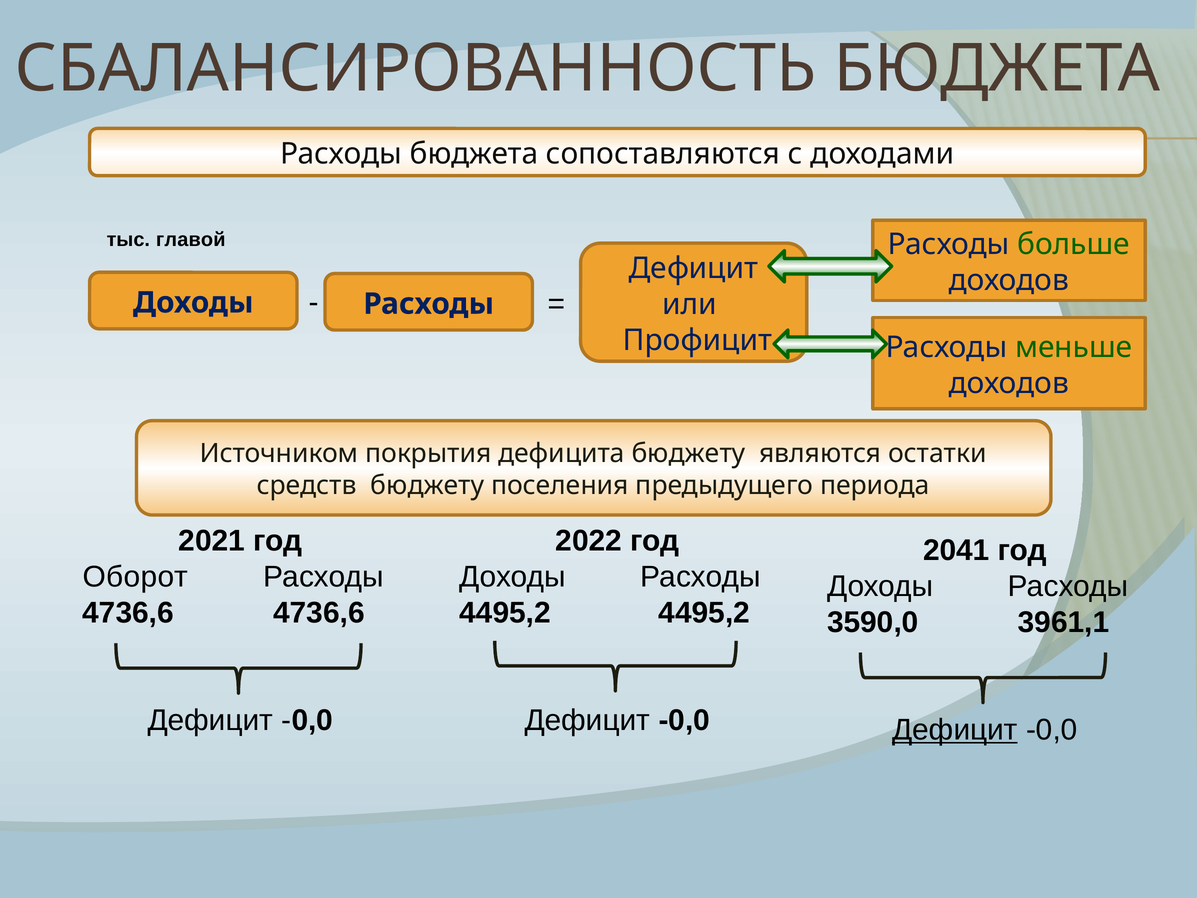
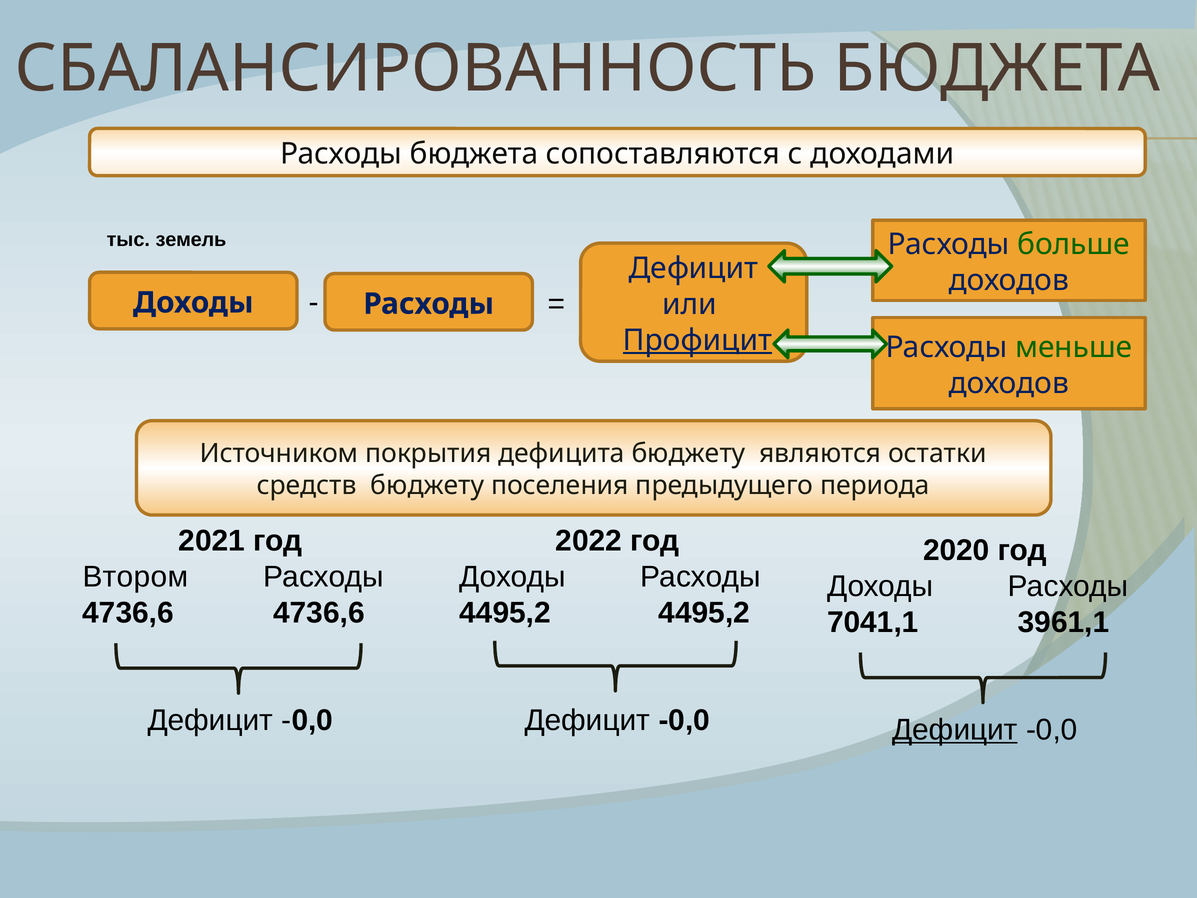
главой: главой -> земель (191, 239)
Профицит underline: none -> present (697, 340)
2041: 2041 -> 2020 (956, 550)
Оборот: Оборот -> Втором (135, 577)
3590,0: 3590,0 -> 7041,1 (873, 622)
